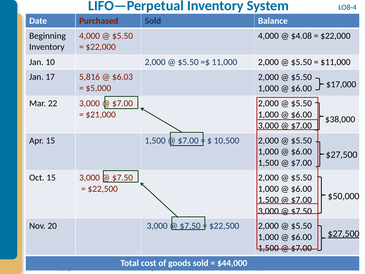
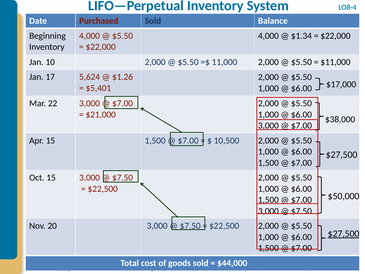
$4.08: $4.08 -> $1.34 (301, 36)
5,816: 5,816 -> 5,624 (90, 77)
$6.03: $6.03 -> $1.26 (123, 77)
$5,000: $5,000 -> $5,401 (98, 88)
